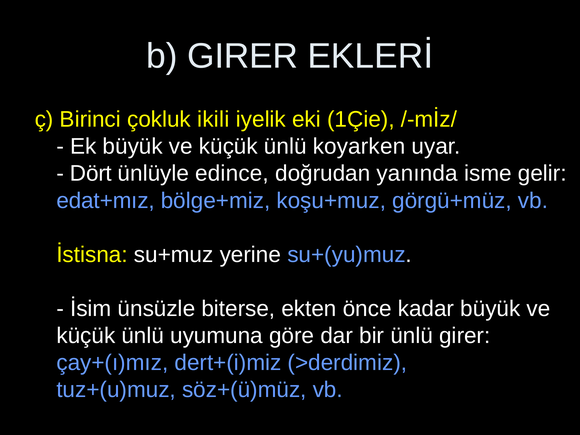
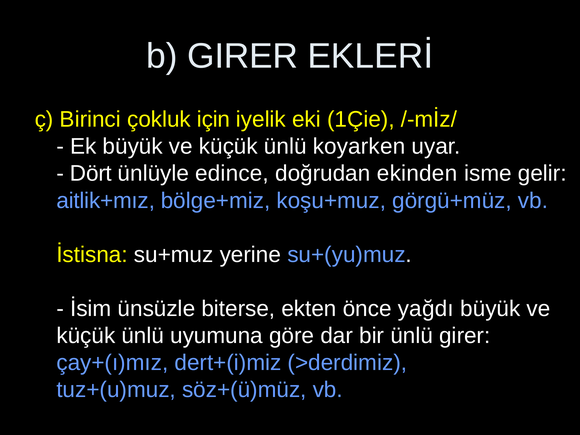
ikili: ikili -> için (214, 120)
yanında: yanında -> ekinden (417, 174)
edat+mız: edat+mız -> aitlik+mız (106, 201)
kadar: kadar -> yağdı (426, 309)
